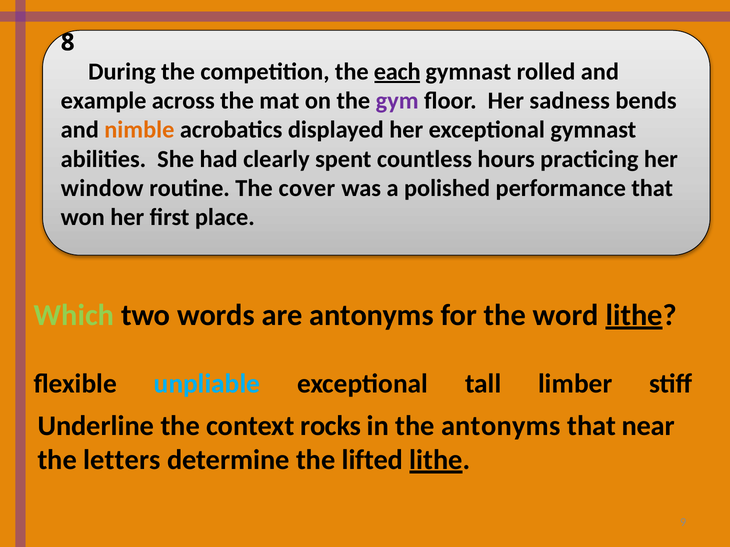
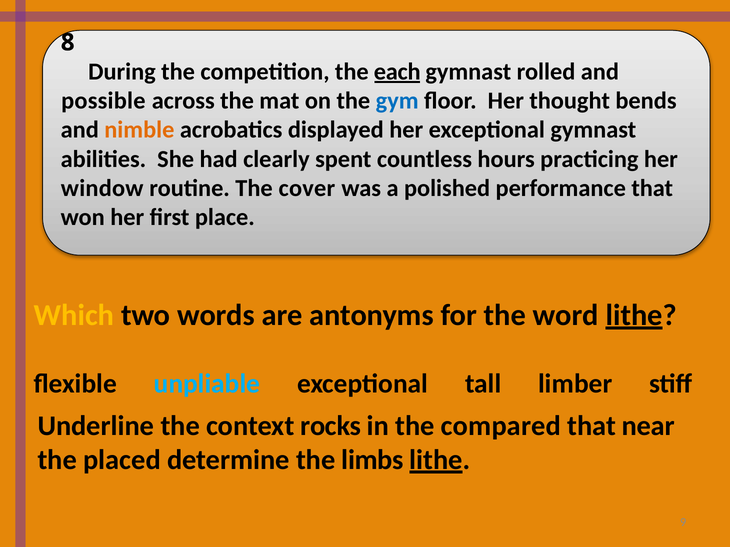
example: example -> possible (103, 101)
gym colour: purple -> blue (397, 101)
sadness: sadness -> thought (570, 101)
Which colour: light green -> yellow (74, 315)
the antonyms: antonyms -> compared (501, 426)
letters: letters -> placed (122, 460)
lifted: lifted -> limbs (373, 460)
